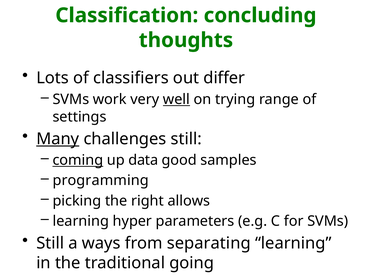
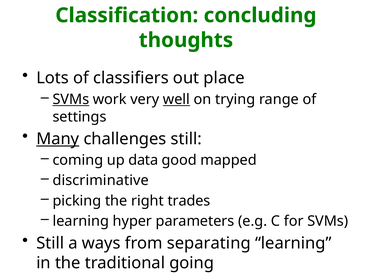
differ: differ -> place (224, 78)
SVMs underline: none -> present (71, 99)
coming underline: present -> none (78, 160)
samples: samples -> mapped (229, 160)
programming: programming -> discriminative (101, 180)
allows: allows -> trades (189, 201)
